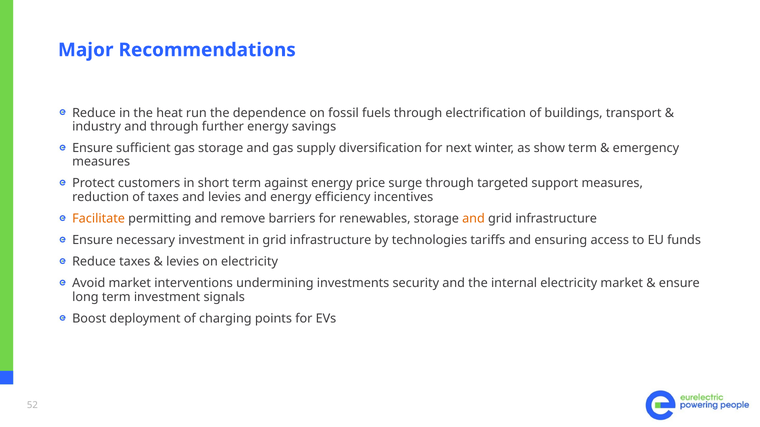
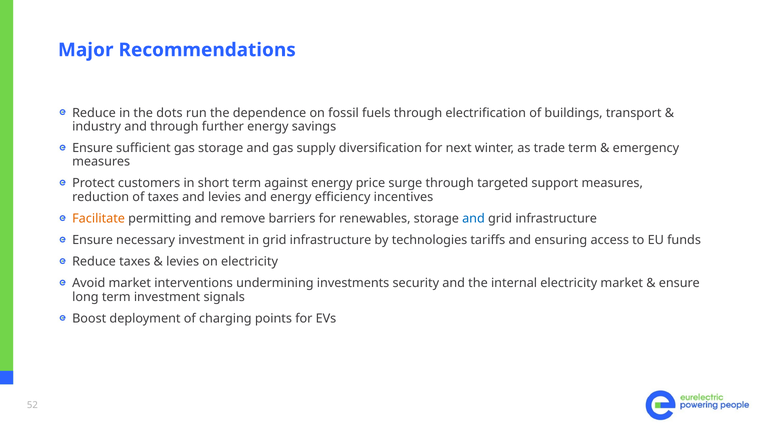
heat: heat -> dots (169, 113)
show: show -> trade (549, 148)
and colour: orange -> blue (473, 219)
